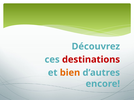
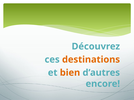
destinations colour: red -> orange (91, 60)
